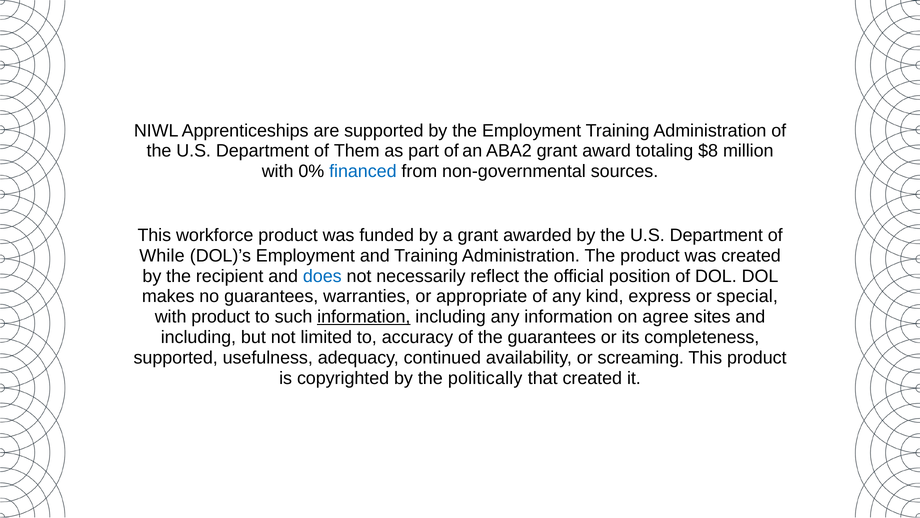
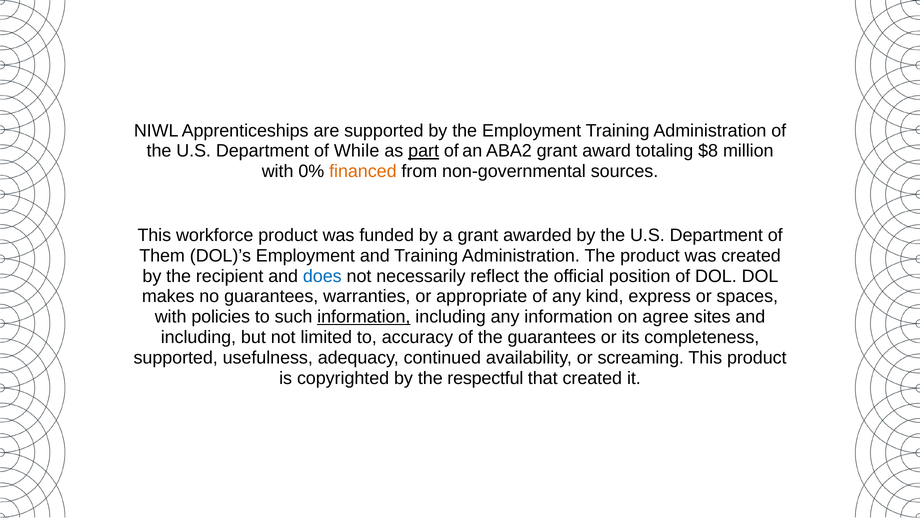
Them: Them -> While (357, 151)
part underline: none -> present (424, 151)
financed colour: blue -> orange (363, 171)
While: While -> Them (162, 255)
special: special -> spaces (747, 296)
with product: product -> policies (221, 317)
politically: politically -> respectful (485, 378)
